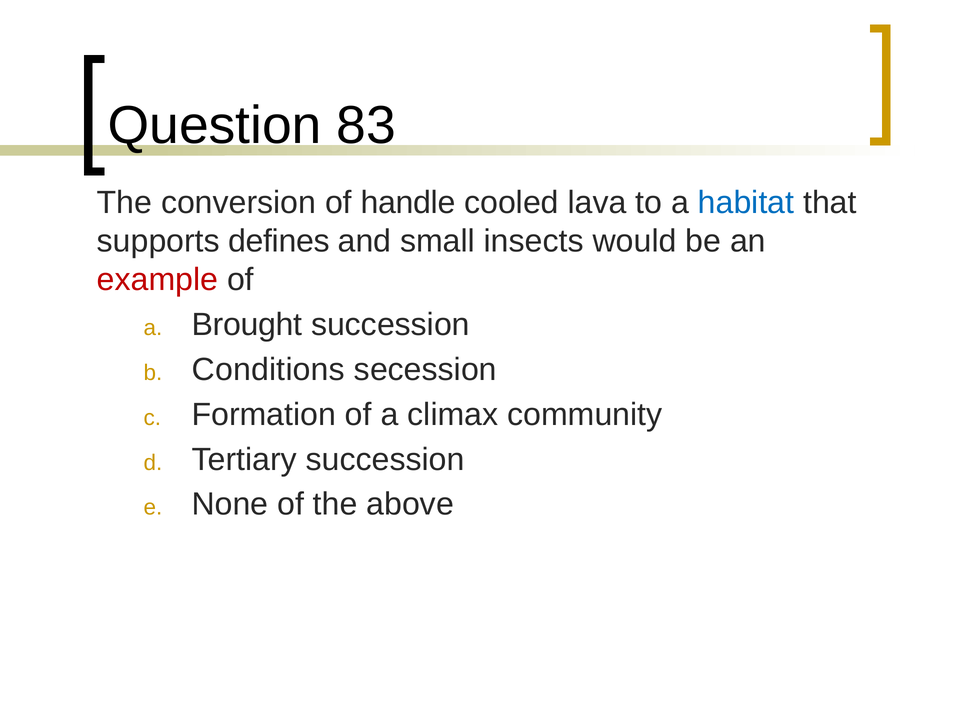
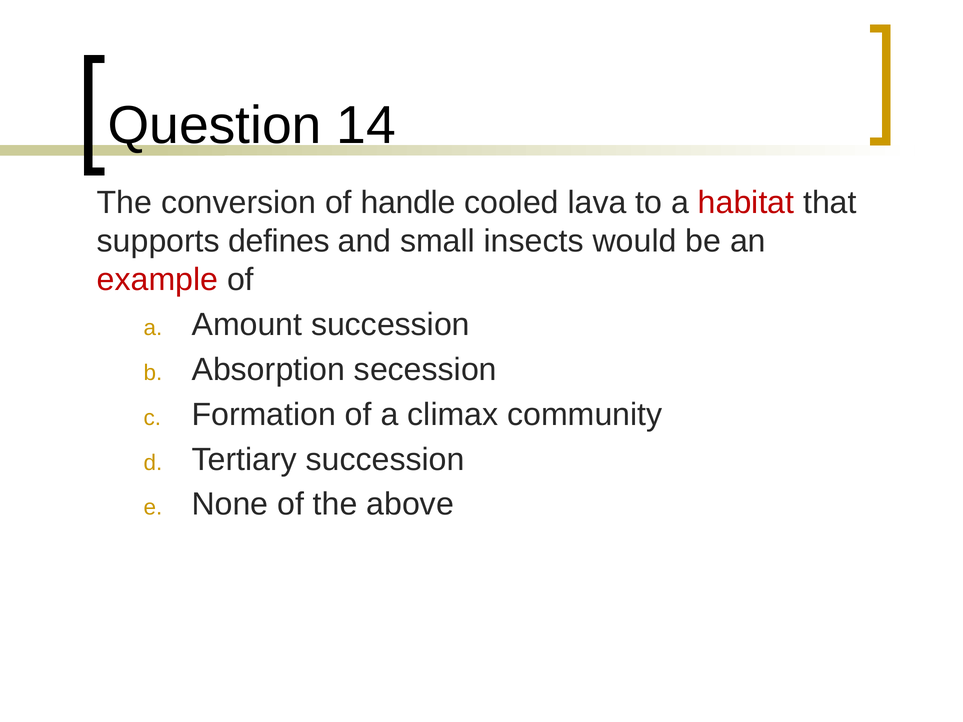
83: 83 -> 14 (366, 126)
habitat colour: blue -> red (746, 203)
Brought: Brought -> Amount (247, 325)
Conditions: Conditions -> Absorption (268, 370)
